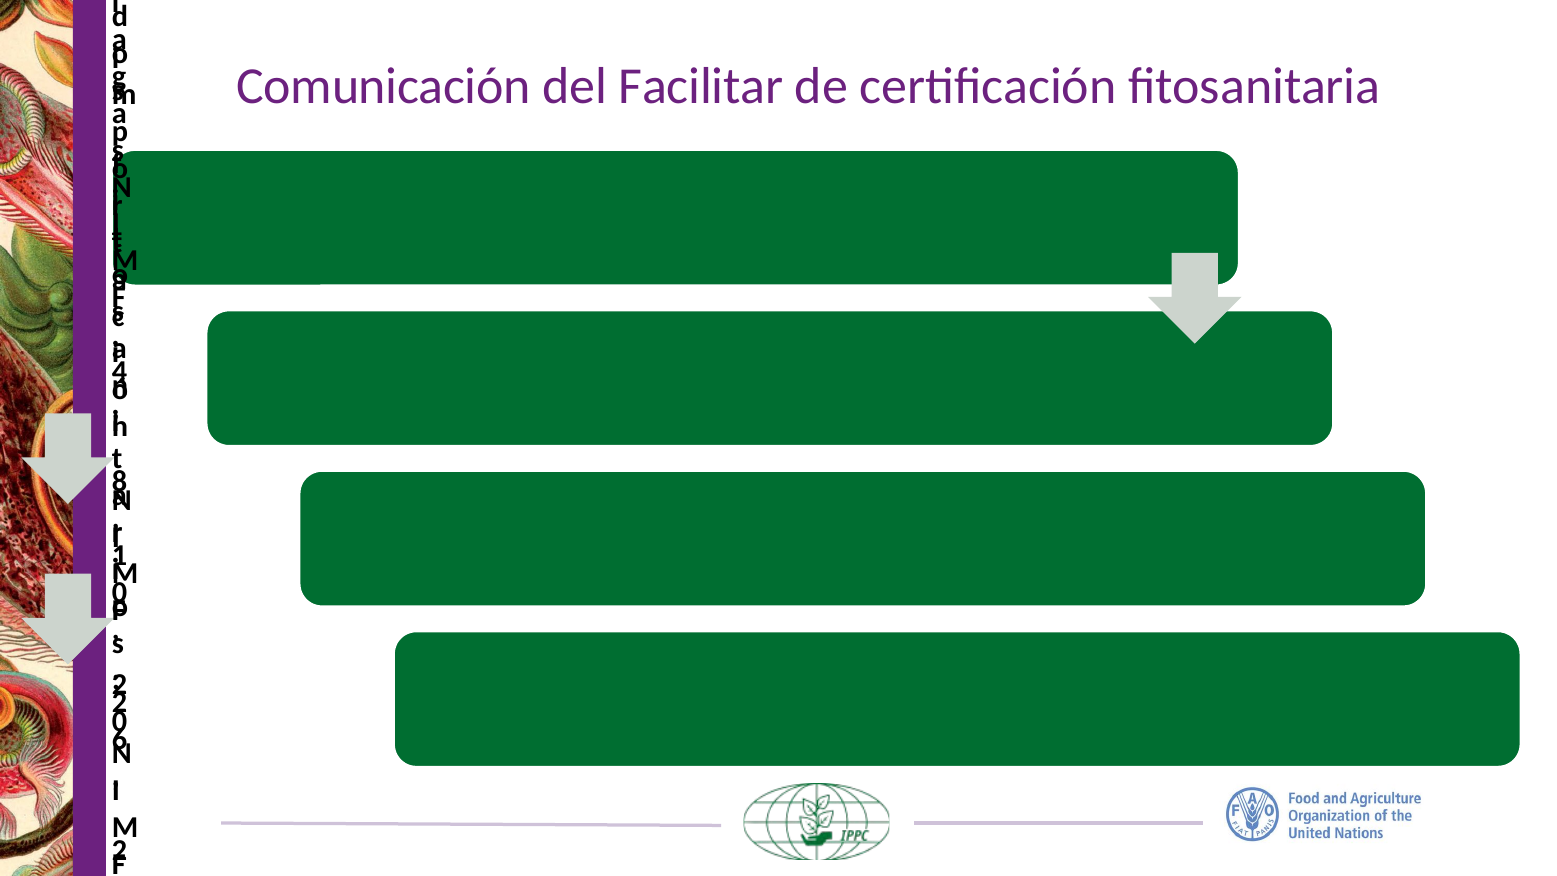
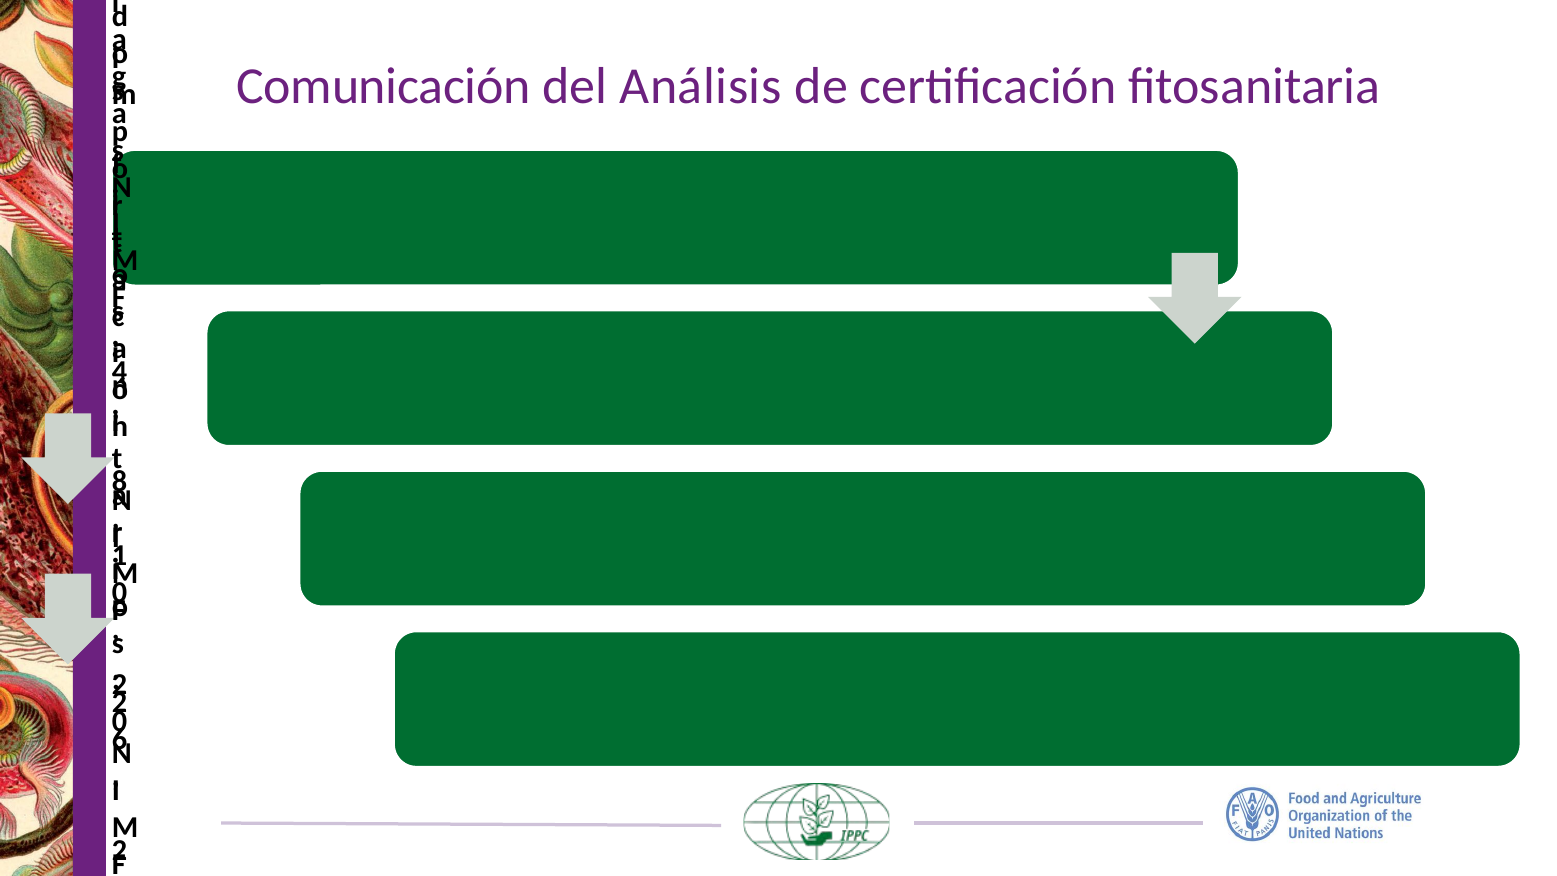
Facilitar: Facilitar -> Análisis (701, 86)
